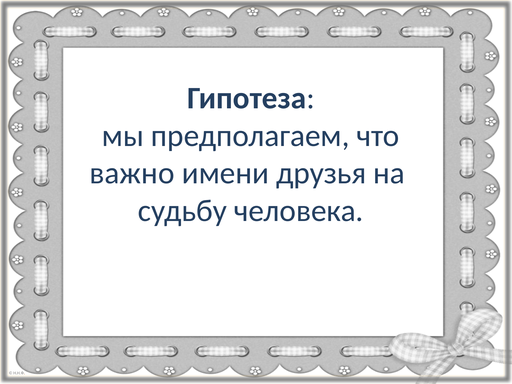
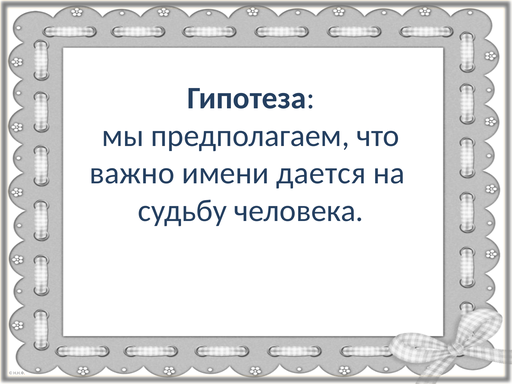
друзья: друзья -> дается (321, 173)
